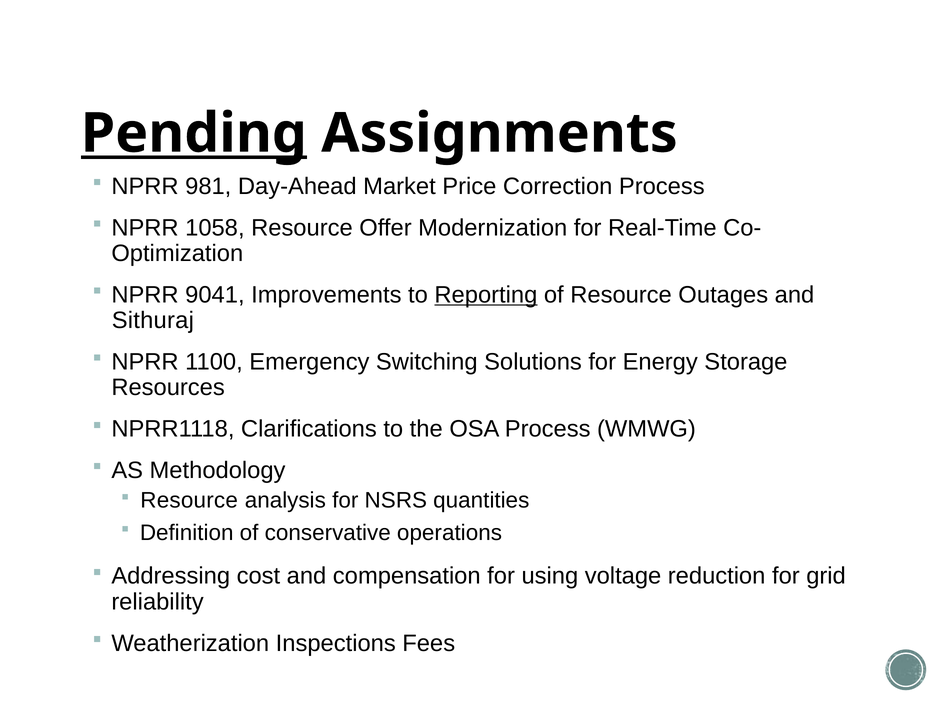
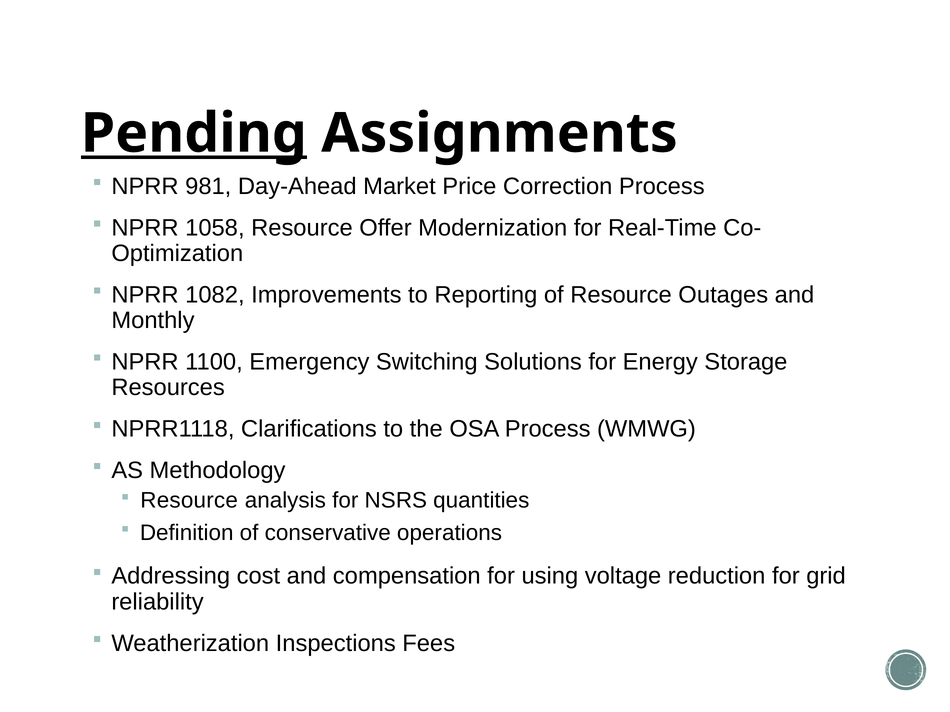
9041: 9041 -> 1082 (215, 295)
Reporting underline: present -> none (486, 295)
Sithuraj: Sithuraj -> Monthly (153, 321)
